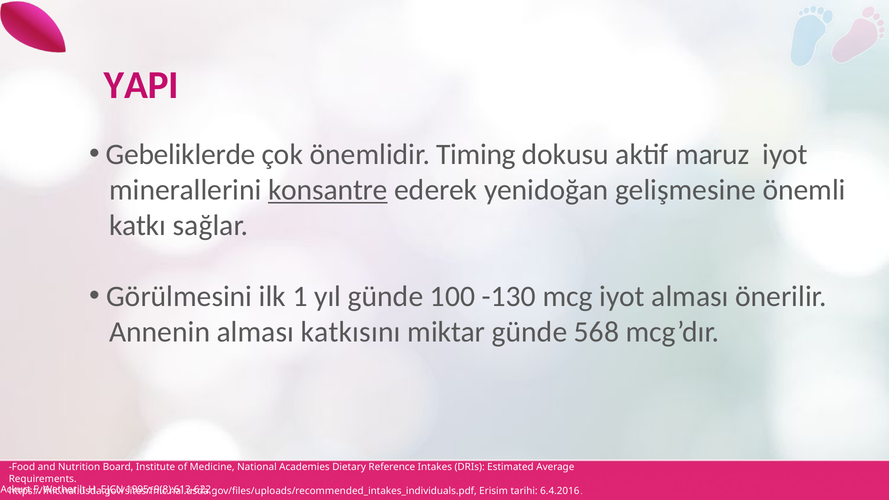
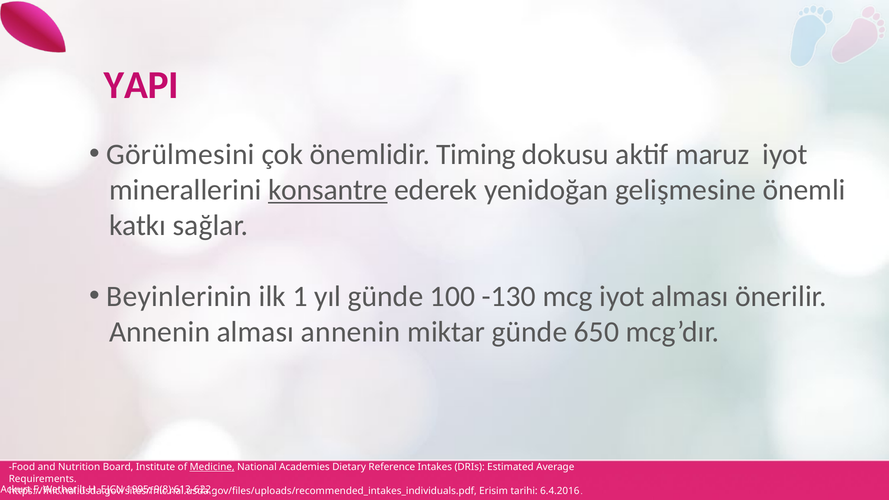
Gebeliklerde: Gebeliklerde -> Görülmesini (180, 154)
Görülmesini: Görülmesini -> Beyinlerinin (179, 297)
alması katkısını: katkısını -> annenin (351, 332)
568: 568 -> 650 (596, 332)
Medicine underline: none -> present (212, 467)
